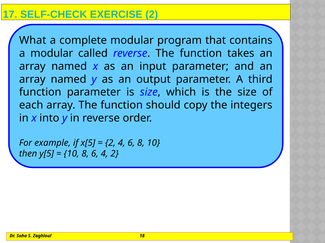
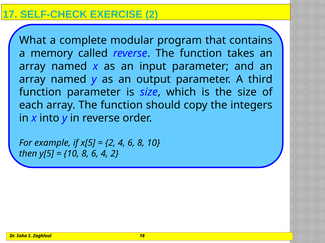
a modular: modular -> memory (52, 53)
